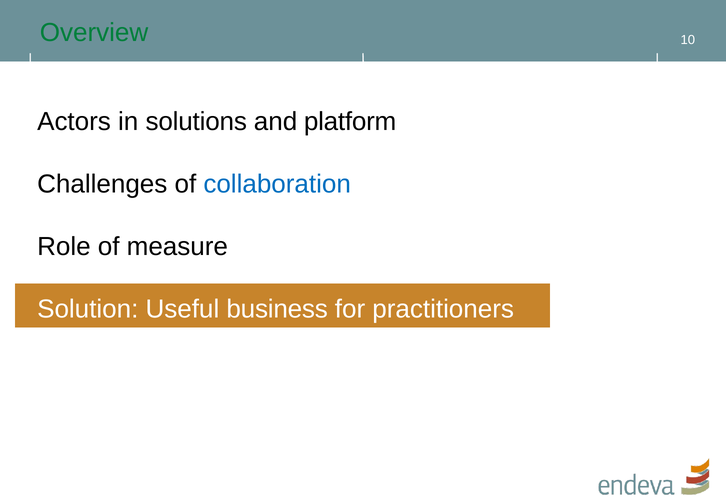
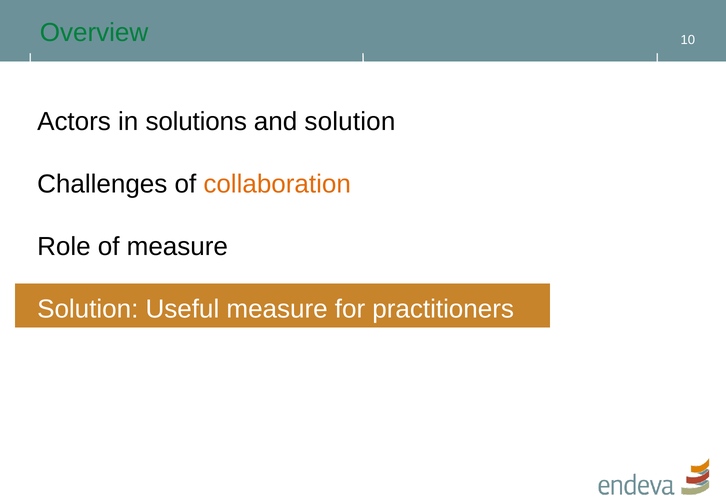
and platform: platform -> solution (350, 121)
collaboration colour: blue -> orange (277, 184)
Useful business: business -> measure (277, 309)
